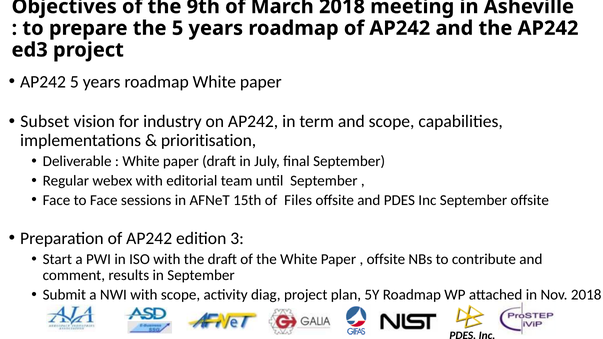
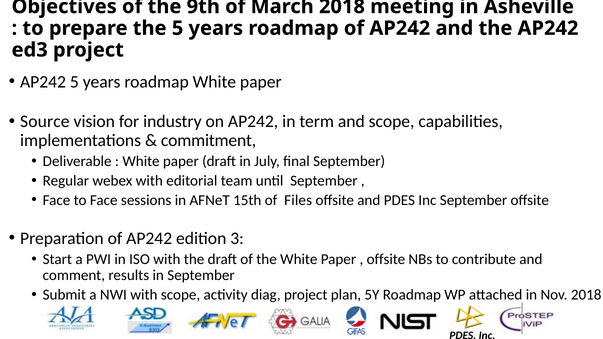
Subset: Subset -> Source (45, 122)
prioritisation: prioritisation -> commitment (209, 141)
